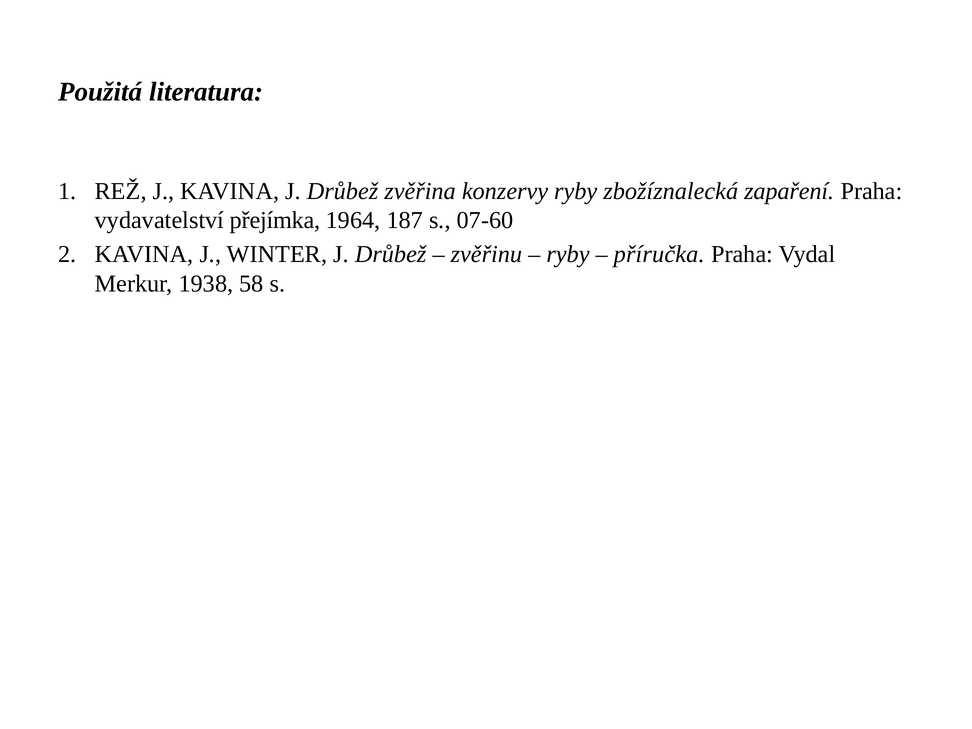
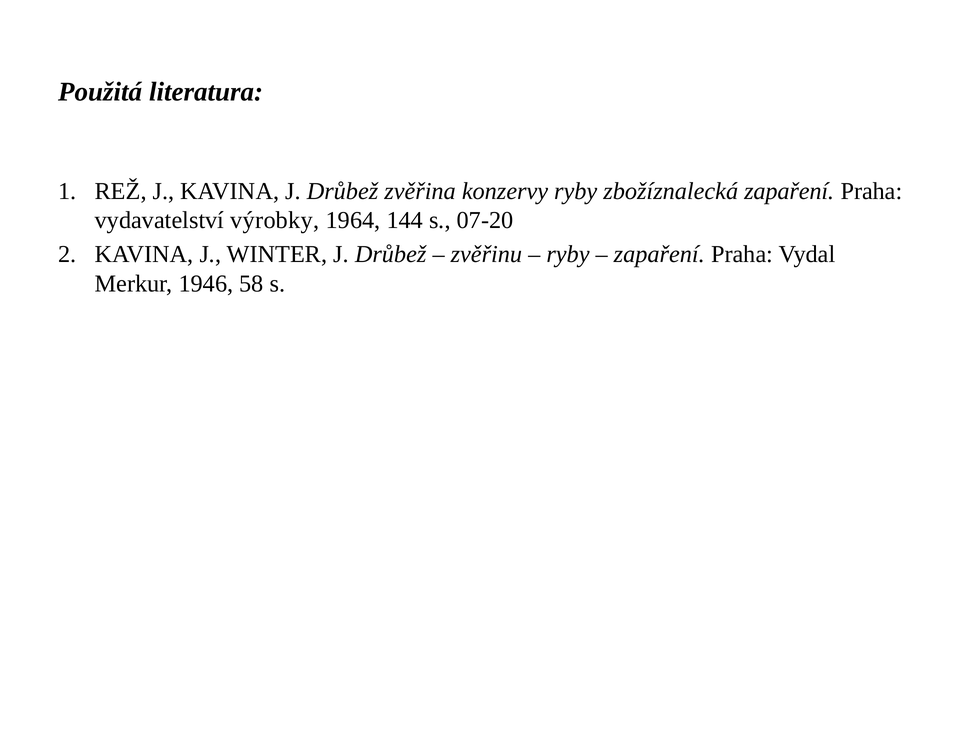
přejímka: přejímka -> výrobky (275, 220)
187: 187 -> 144 (405, 220)
07-60: 07-60 -> 07-20 (485, 220)
příručka: příručka -> zapaření (659, 254)
1938: 1938 -> 1946 (206, 284)
